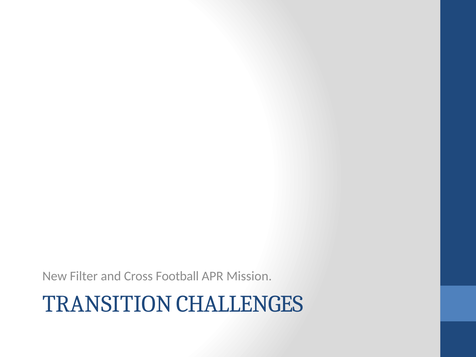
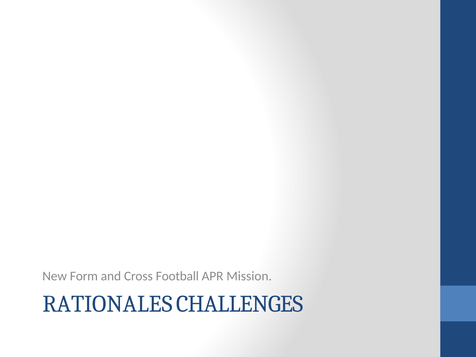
Filter: Filter -> Form (84, 276)
TRANSITION: TRANSITION -> RATIONALES (107, 304)
